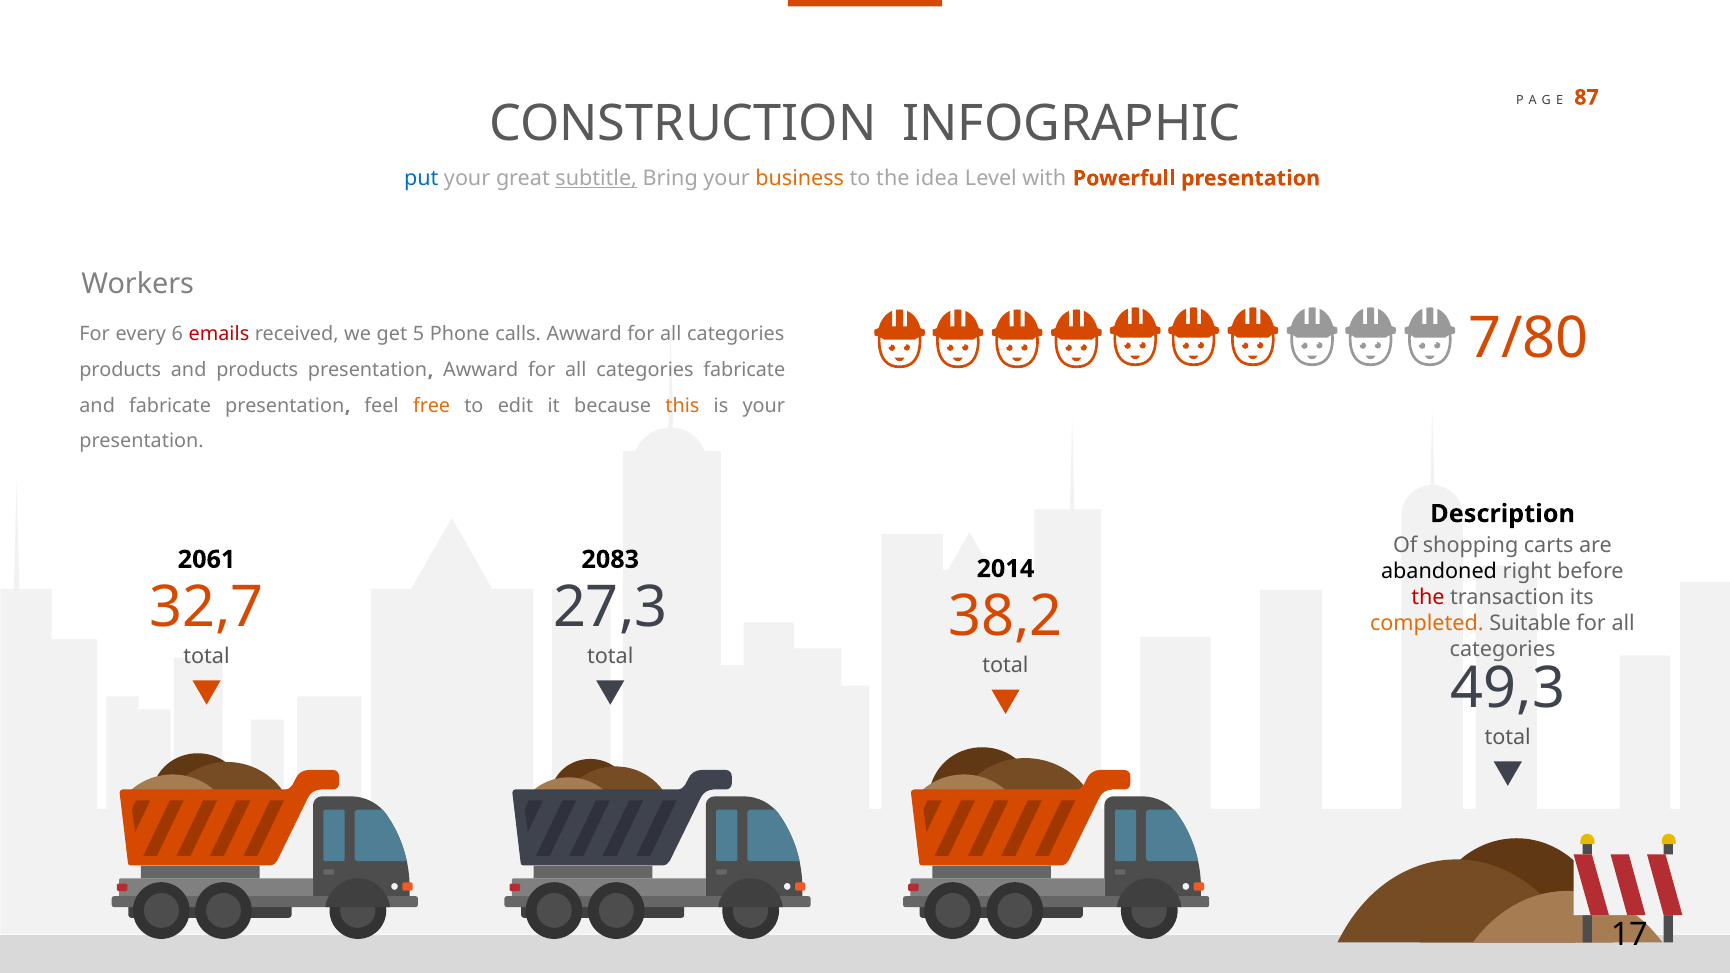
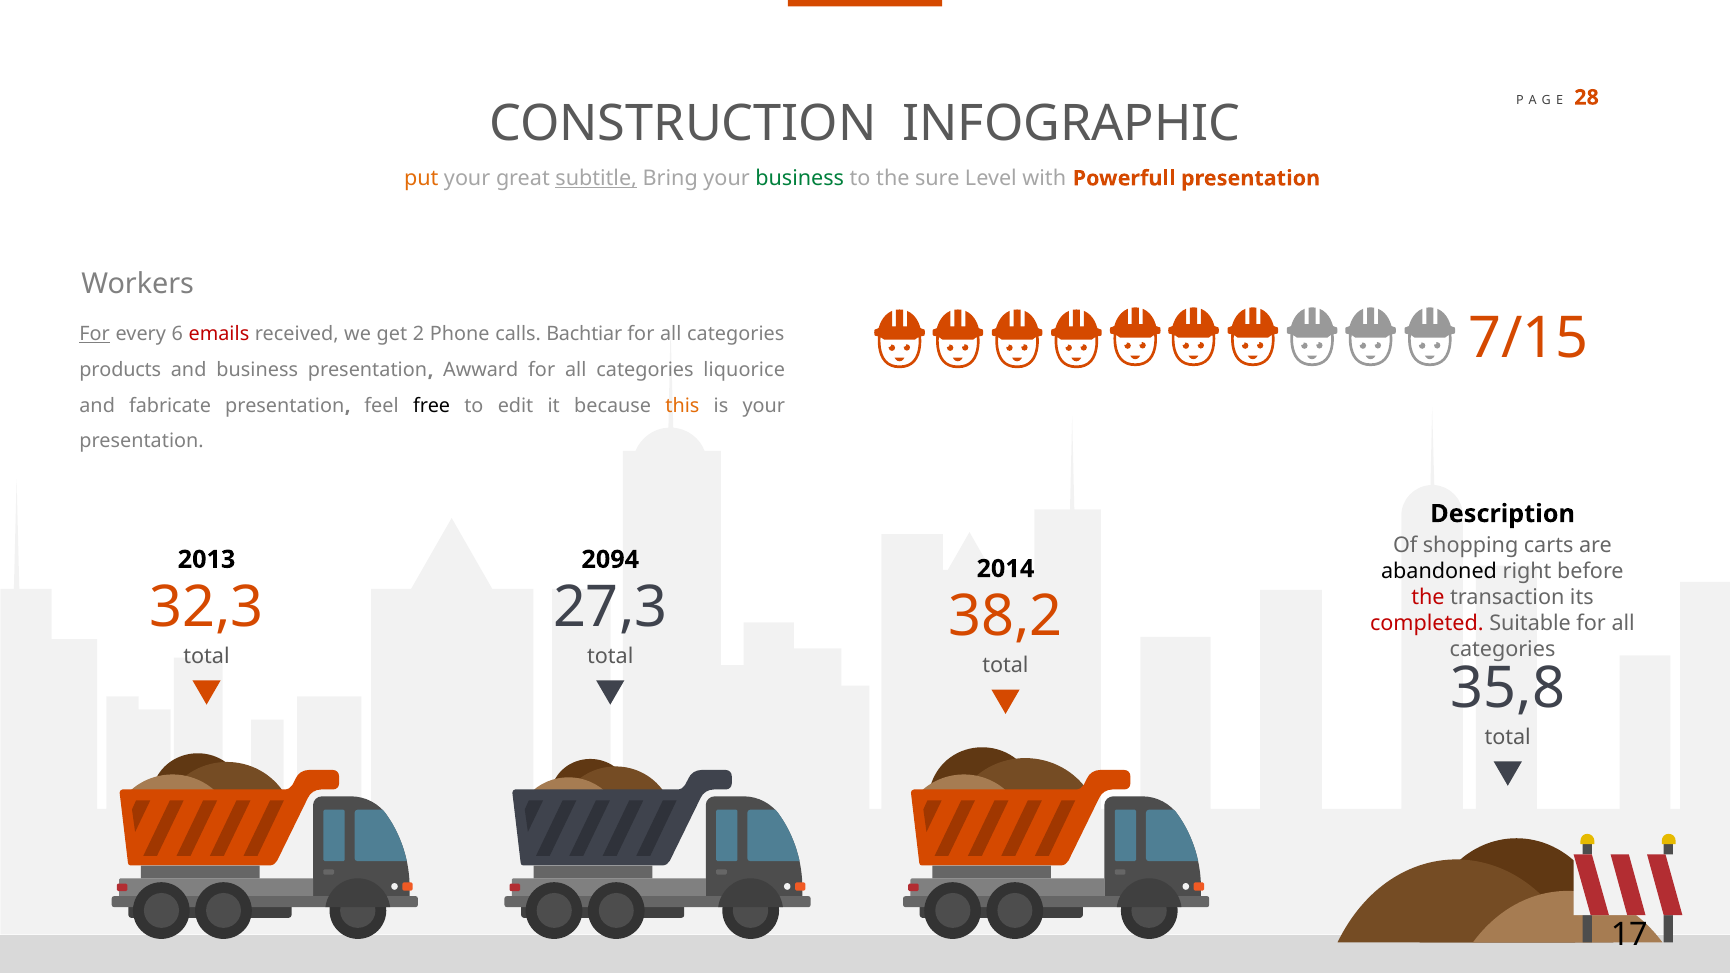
87: 87 -> 28 (1587, 97)
put colour: blue -> orange (421, 178)
business colour: orange -> green (800, 178)
idea: idea -> sure (937, 178)
7/80: 7/80 -> 7/15 (1528, 338)
For underline: none -> present (95, 334)
5: 5 -> 2 (418, 334)
calls Awward: Awward -> Bachtiar (584, 334)
and products: products -> business (257, 370)
categories fabricate: fabricate -> liquorice (744, 370)
free colour: orange -> black (432, 406)
2061: 2061 -> 2013 (207, 560)
2083: 2083 -> 2094 (610, 560)
32,7: 32,7 -> 32,3 (207, 608)
completed colour: orange -> red (1427, 623)
49,3: 49,3 -> 35,8 (1508, 689)
